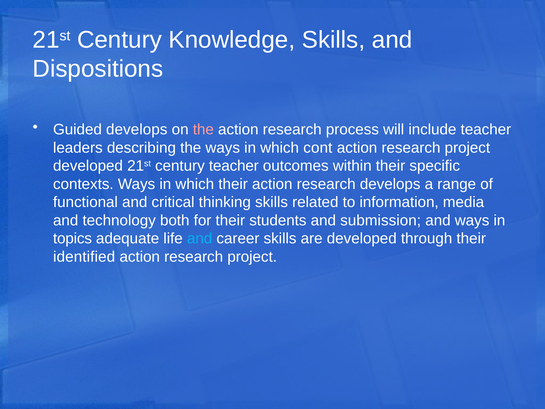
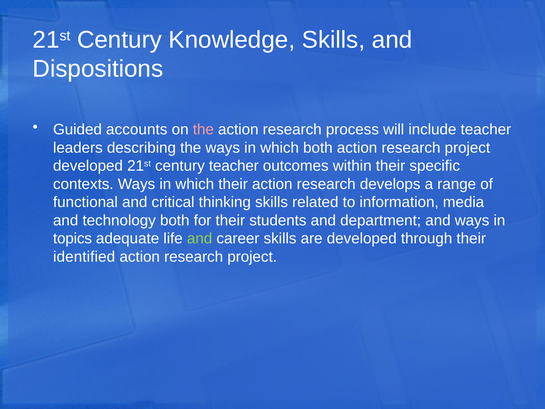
Guided develops: develops -> accounts (137, 129)
which cont: cont -> both (318, 148)
submission: submission -> department (381, 220)
and colour: light blue -> light green (200, 238)
